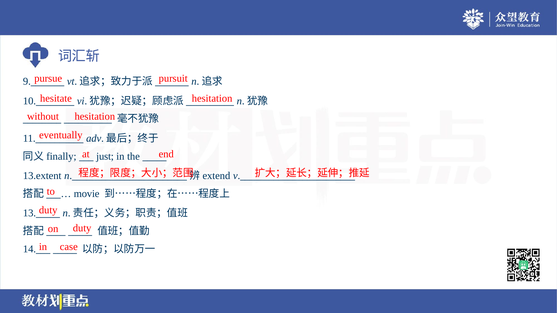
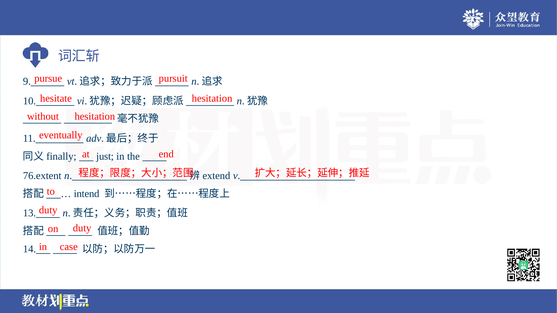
13.extent: 13.extent -> 76.extent (42, 176)
movie: movie -> intend (87, 194)
